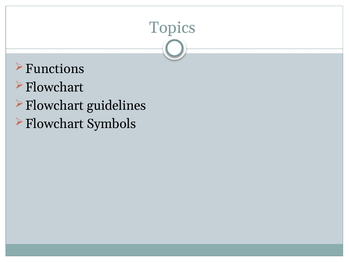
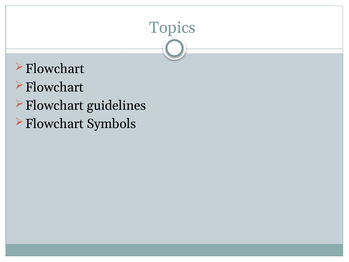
Functions: Functions -> Flowchart (55, 69)
